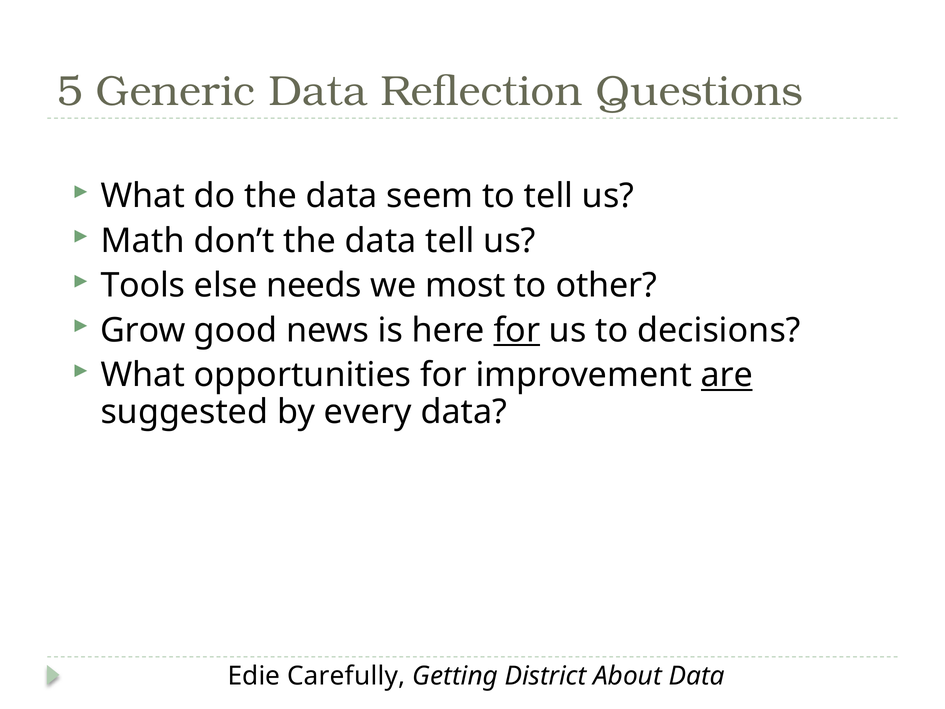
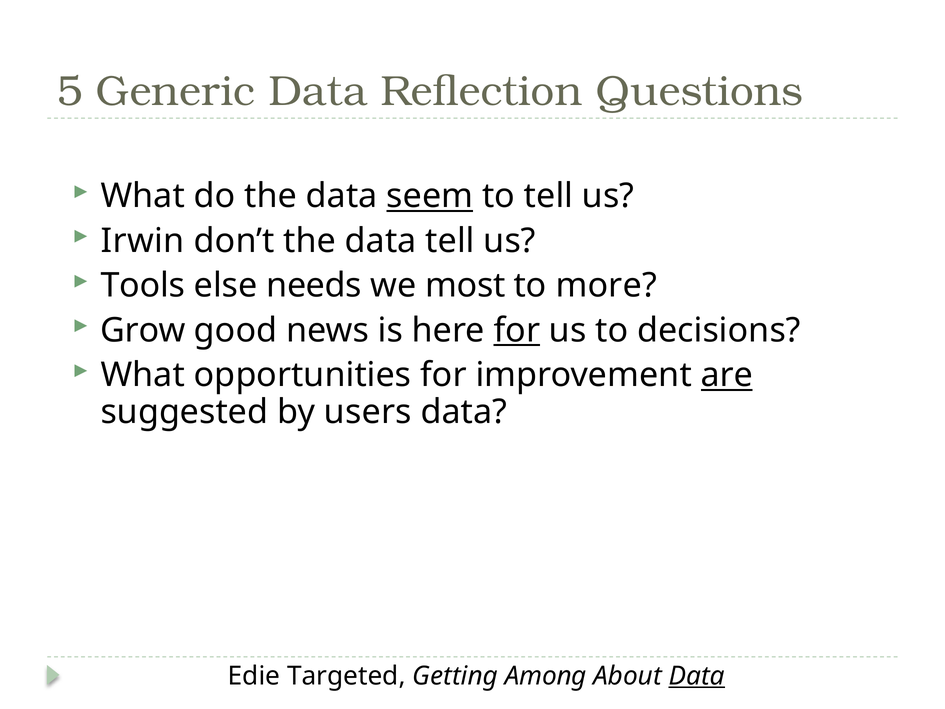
seem underline: none -> present (430, 196)
Math: Math -> Irwin (143, 241)
other: other -> more (606, 286)
every: every -> users (368, 412)
Carefully: Carefully -> Targeted (346, 676)
District: District -> Among (546, 676)
Data underline: none -> present (697, 676)
